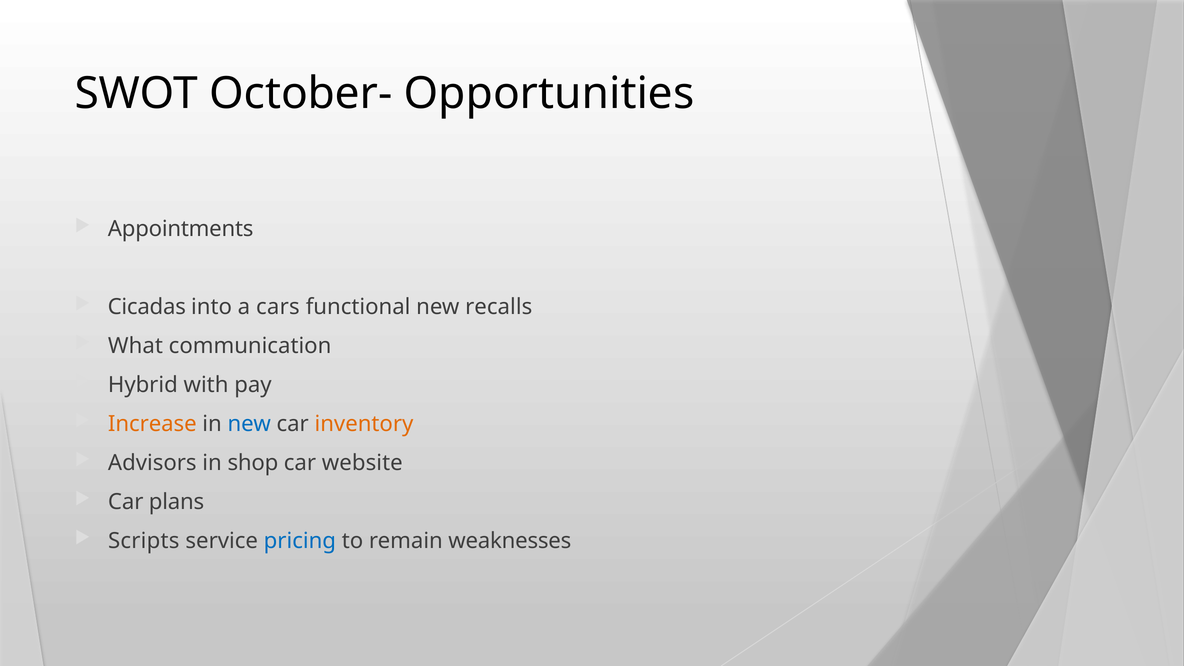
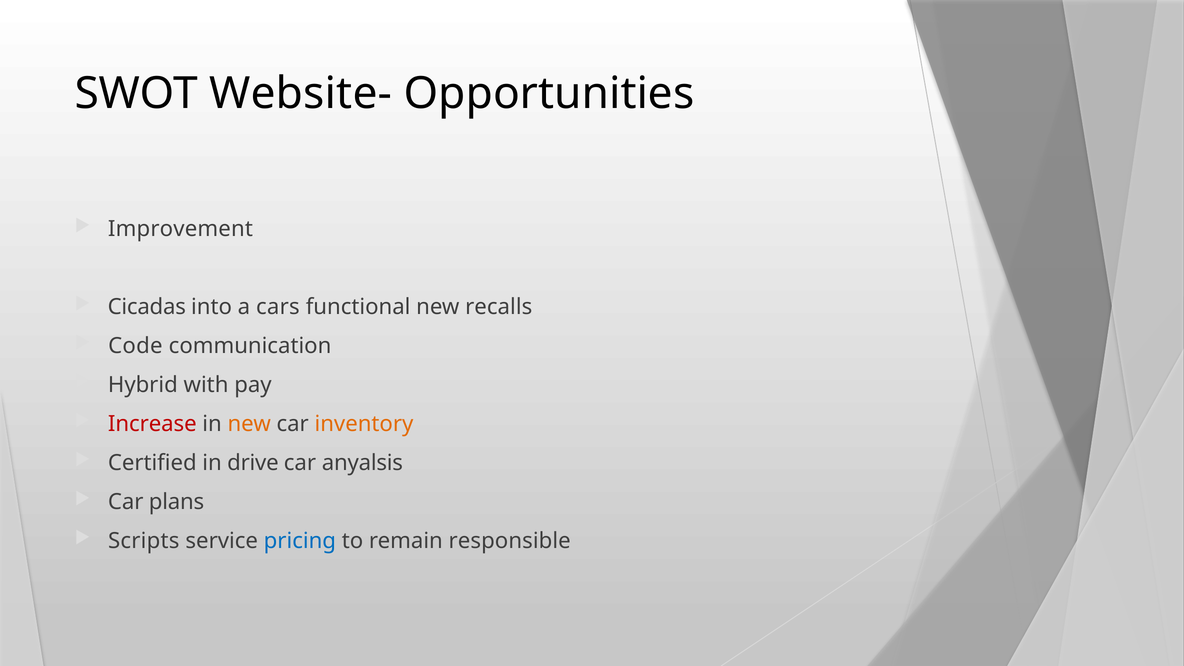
October-: October- -> Website- (301, 93)
Appointments: Appointments -> Improvement (180, 229)
What: What -> Code (135, 346)
Increase colour: orange -> red (152, 424)
new colour: blue -> orange (249, 424)
Advisors: Advisors -> Certified (152, 463)
shop: shop -> drive (253, 463)
website: website -> anyalsis (362, 463)
weaknesses: weaknesses -> responsible (510, 541)
